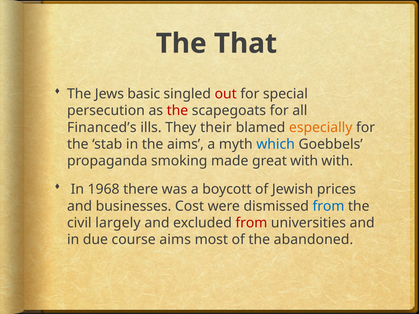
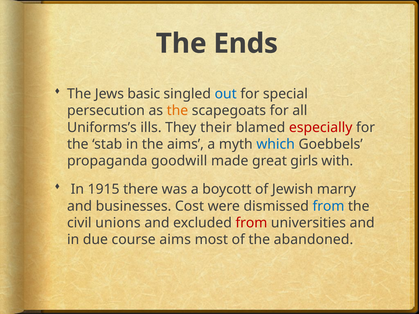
That: That -> Ends (246, 44)
out colour: red -> blue (226, 94)
the colour: red -> orange (177, 111)
Financed’s: Financed’s -> Uniforms’s (102, 128)
especially colour: orange -> red (321, 128)
smoking: smoking -> goodwill (179, 161)
great with: with -> girls (304, 161)
1968: 1968 -> 1915 (104, 189)
prices: prices -> marry (336, 189)
largely: largely -> unions (118, 223)
